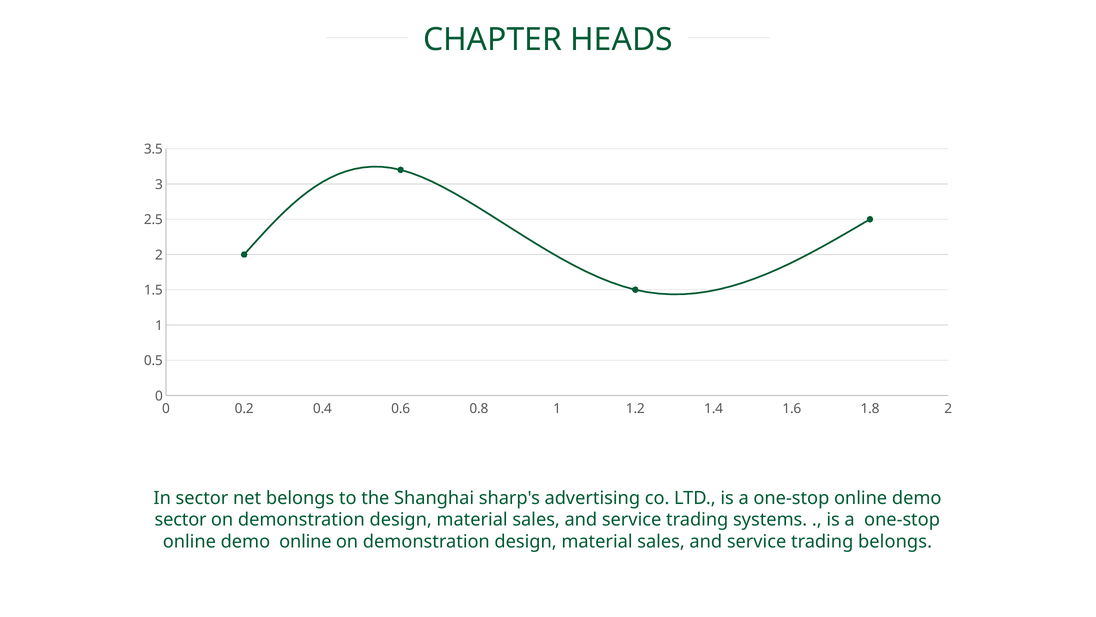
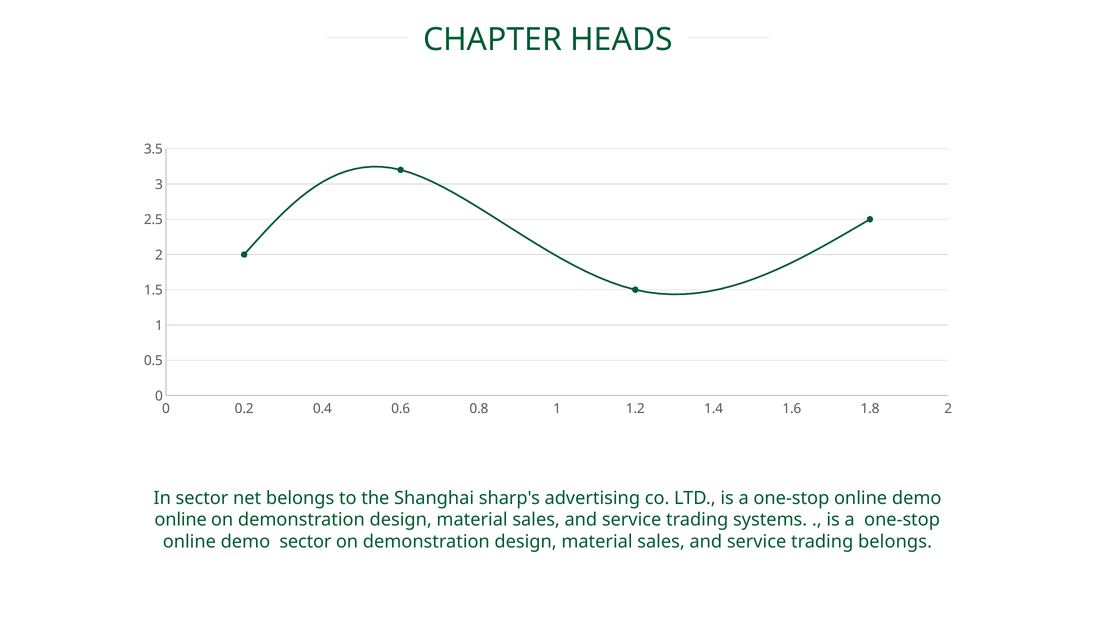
sector: sector -> online (181, 520)
demo online: online -> sector (305, 541)
